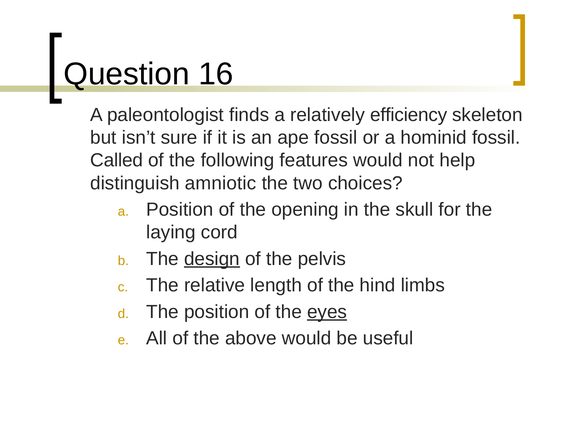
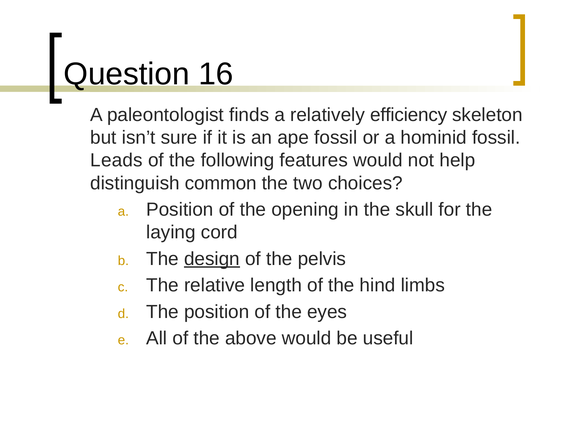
Called: Called -> Leads (116, 160)
amniotic: amniotic -> common (221, 183)
eyes underline: present -> none (327, 312)
